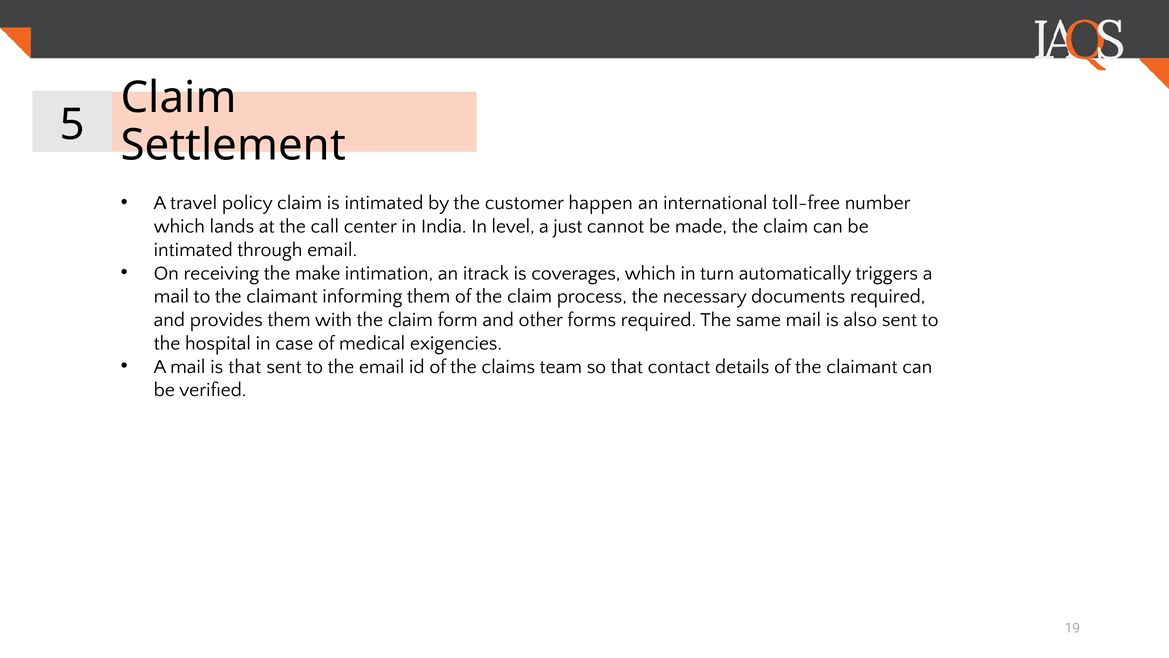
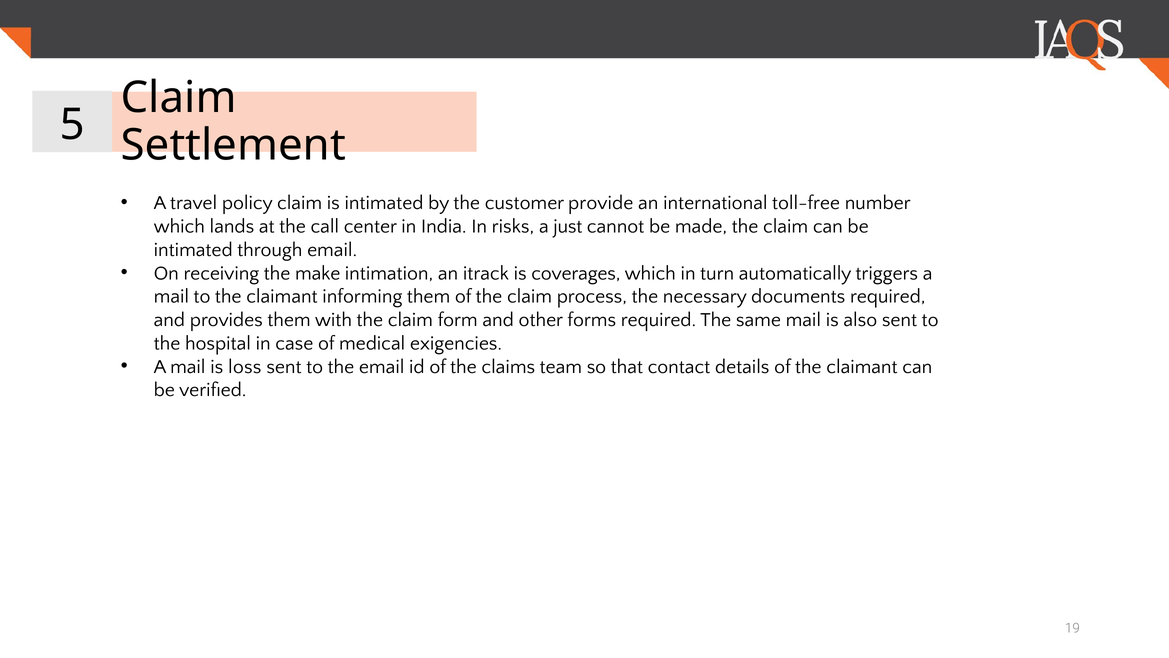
happen: happen -> provide (601, 203)
level: level -> risks (513, 226)
is that: that -> loss (245, 366)
